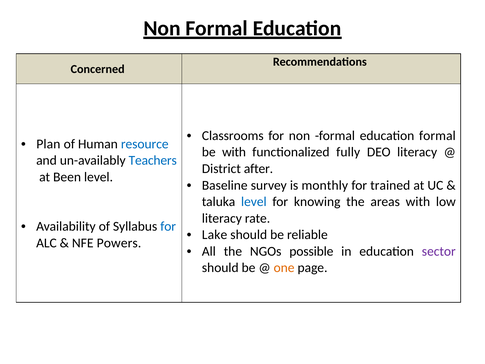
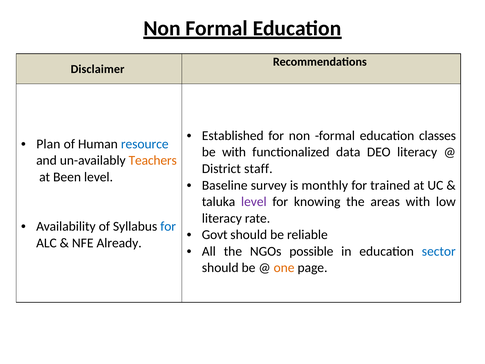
Concerned: Concerned -> Disclaimer (98, 69)
Classrooms: Classrooms -> Established (233, 136)
education formal: formal -> classes (437, 136)
fully: fully -> data (348, 152)
Teachers colour: blue -> orange (153, 160)
after: after -> staff (258, 169)
level colour: blue -> purple (254, 202)
Lake: Lake -> Govt (215, 235)
Powers: Powers -> Already (119, 243)
sector colour: purple -> blue (439, 251)
